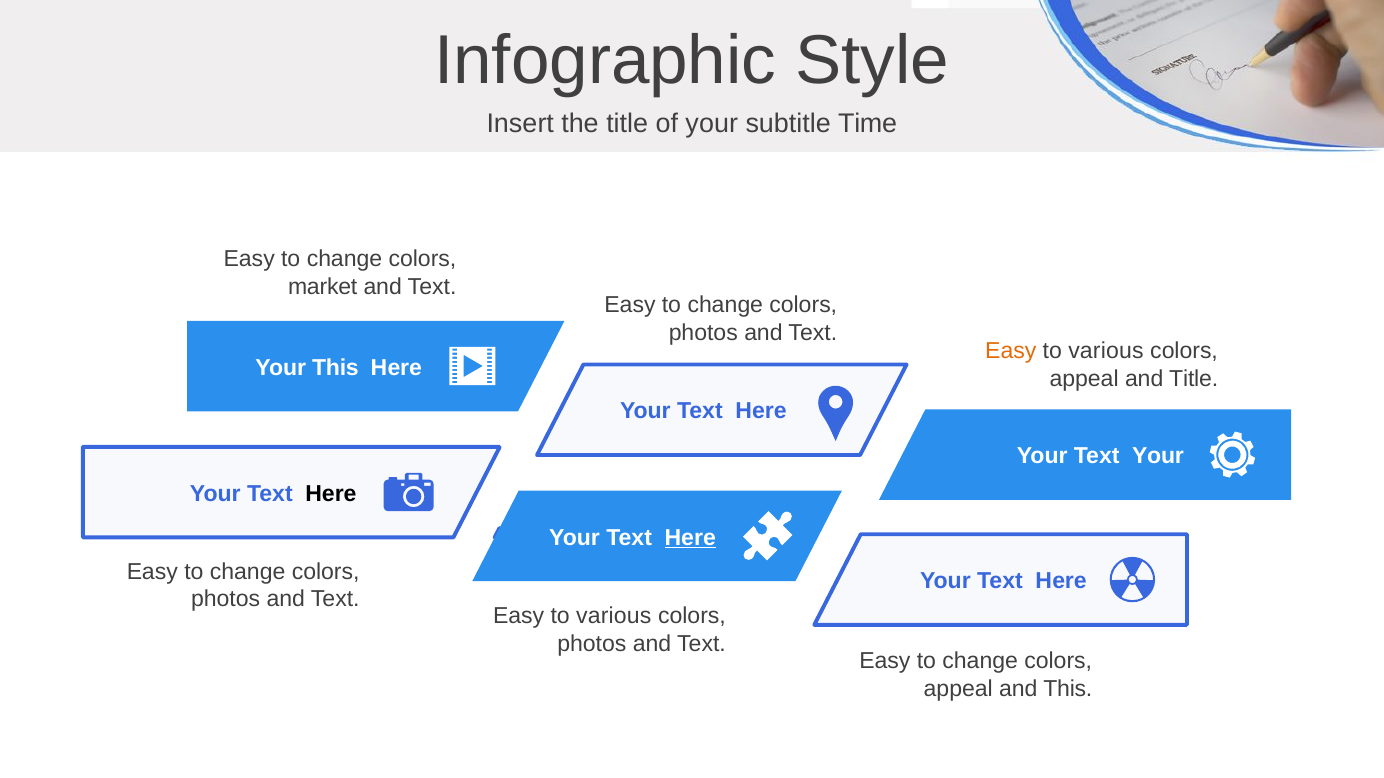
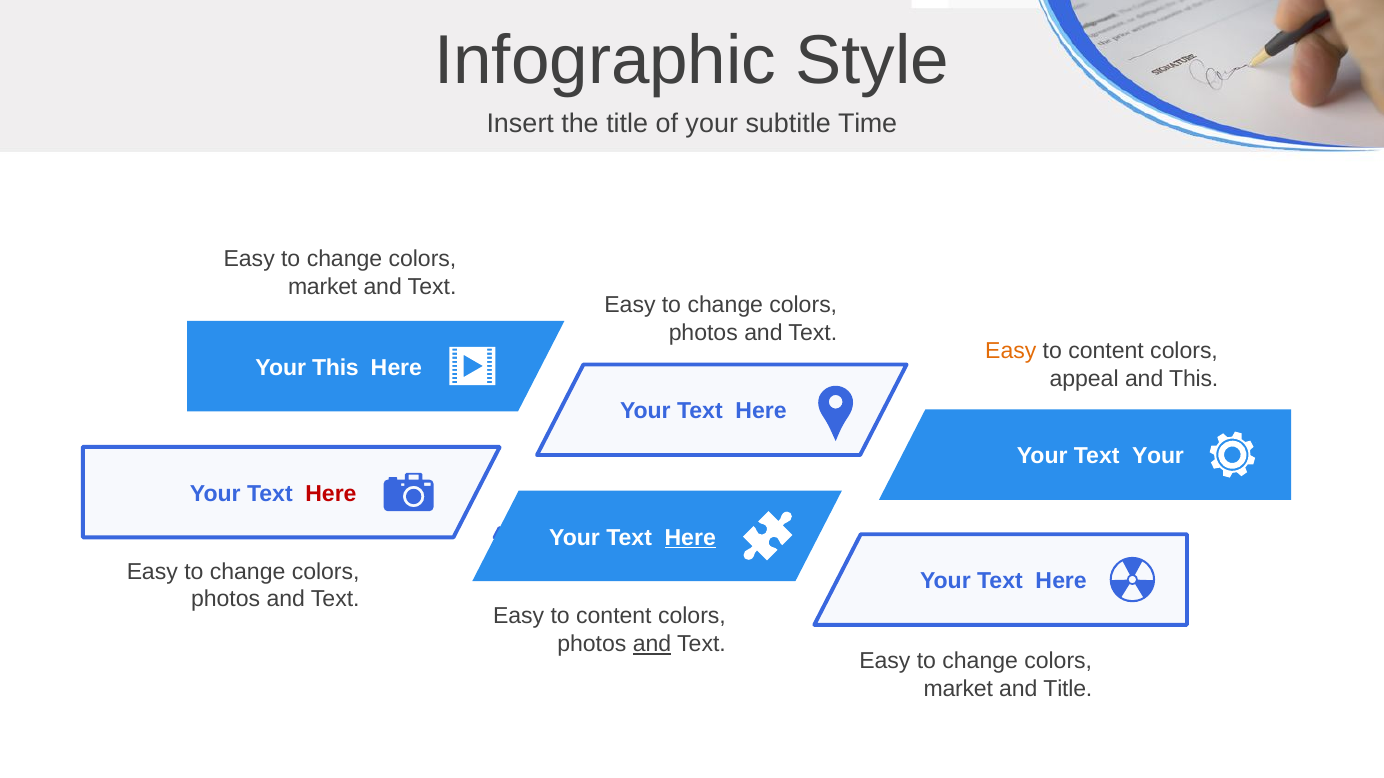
various: various -> content (1106, 351)
and Title: Title -> This (1194, 379)
Here colour: black -> red (331, 494)
various: various -> content (614, 617)
and underline: none -> present (652, 644)
appeal: appeal -> market (958, 689)
and This: This -> Title (1068, 689)
